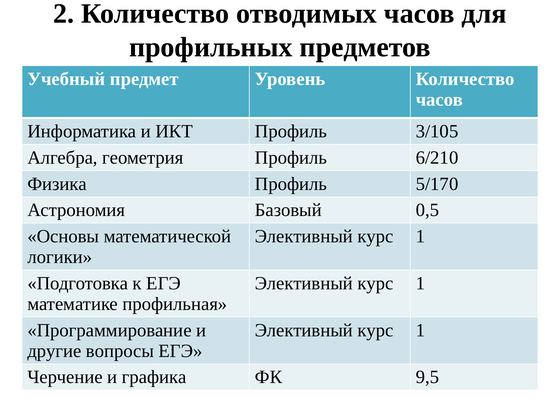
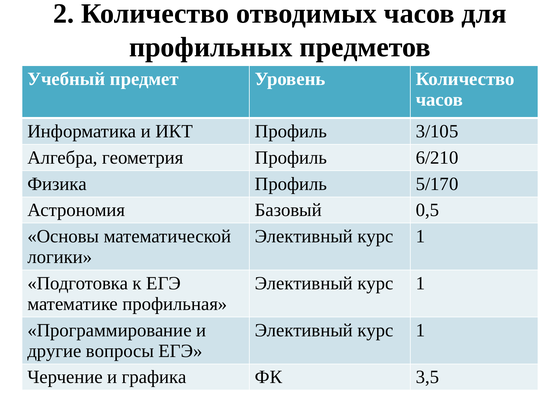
9,5: 9,5 -> 3,5 (428, 377)
